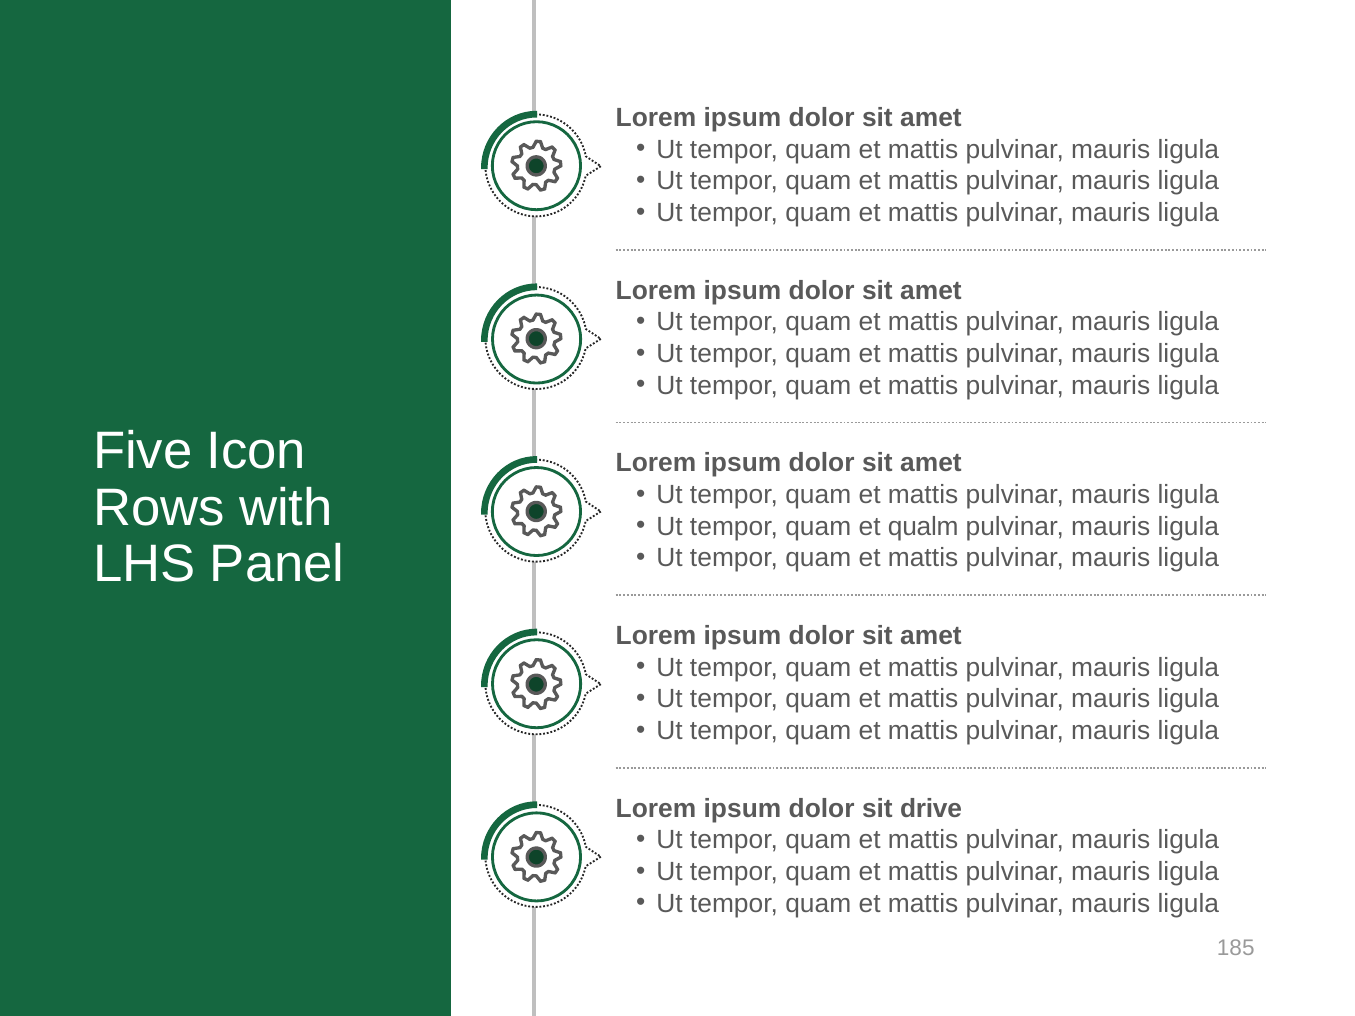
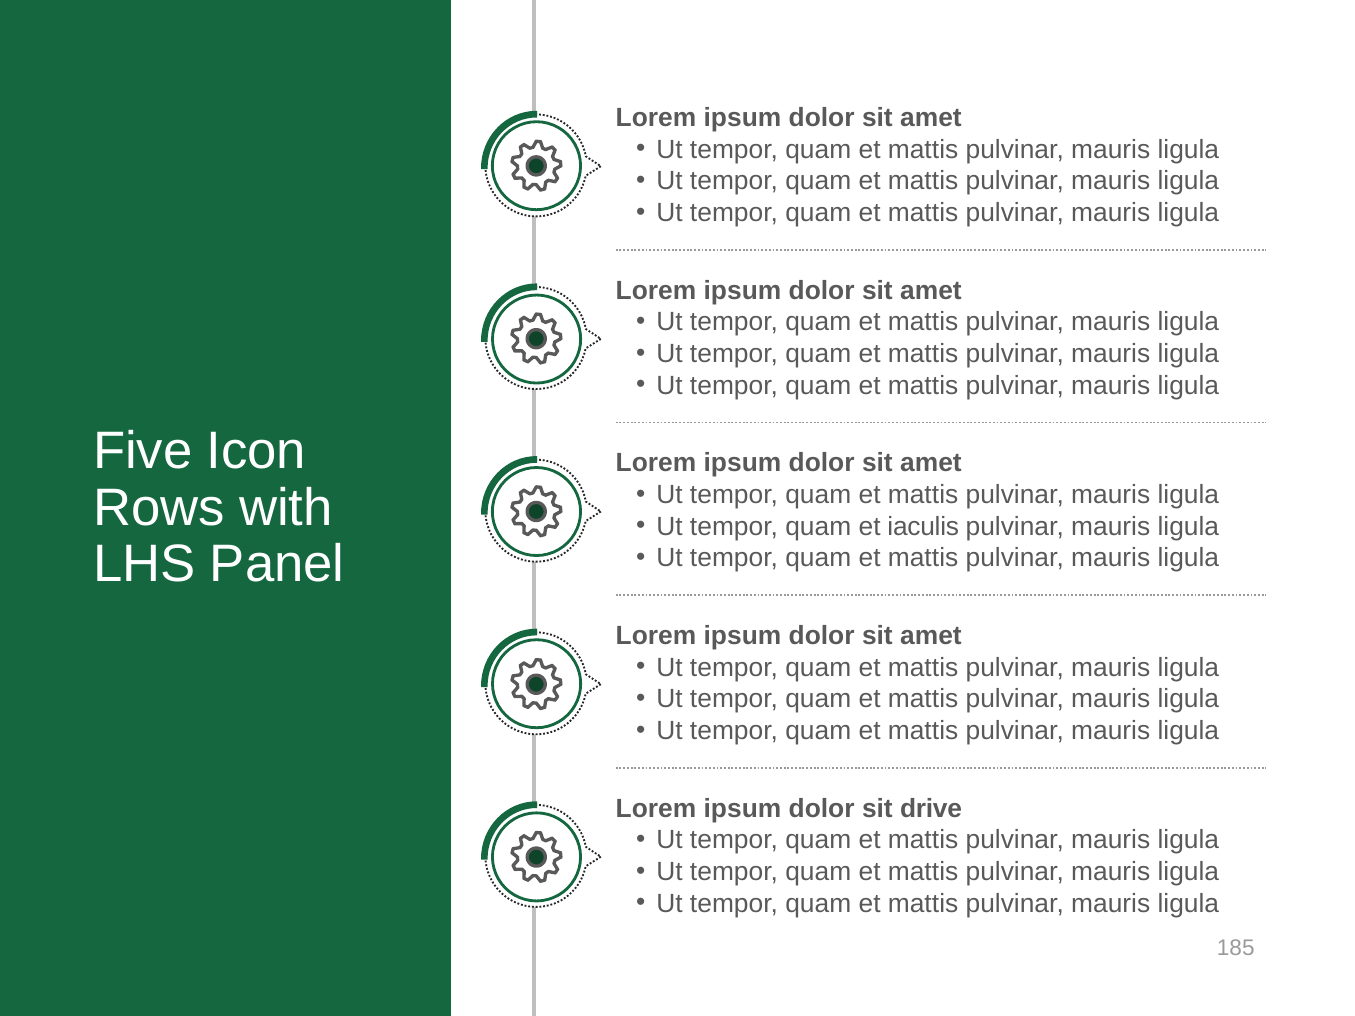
qualm: qualm -> iaculis (923, 527)
